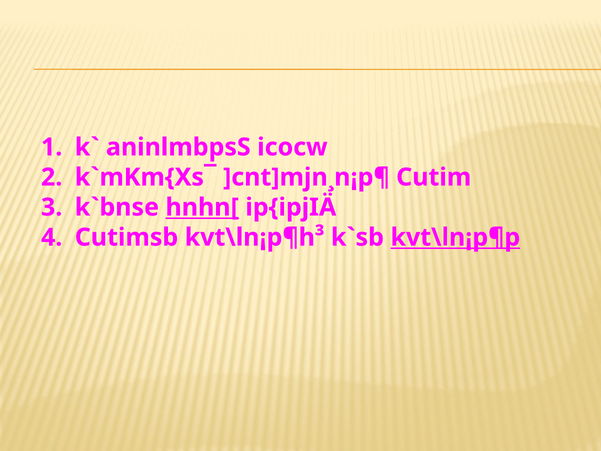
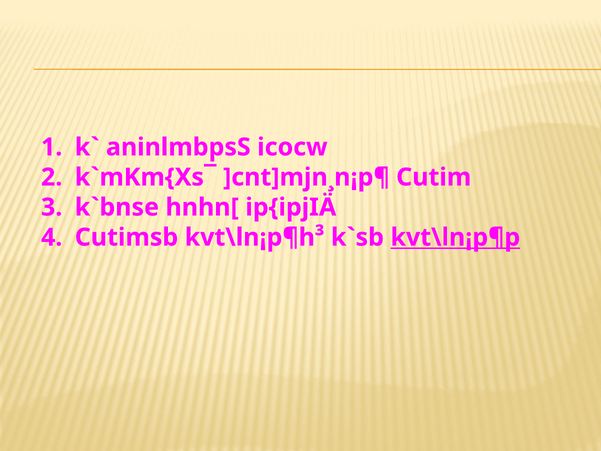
hnhn[ underline: present -> none (202, 207)
